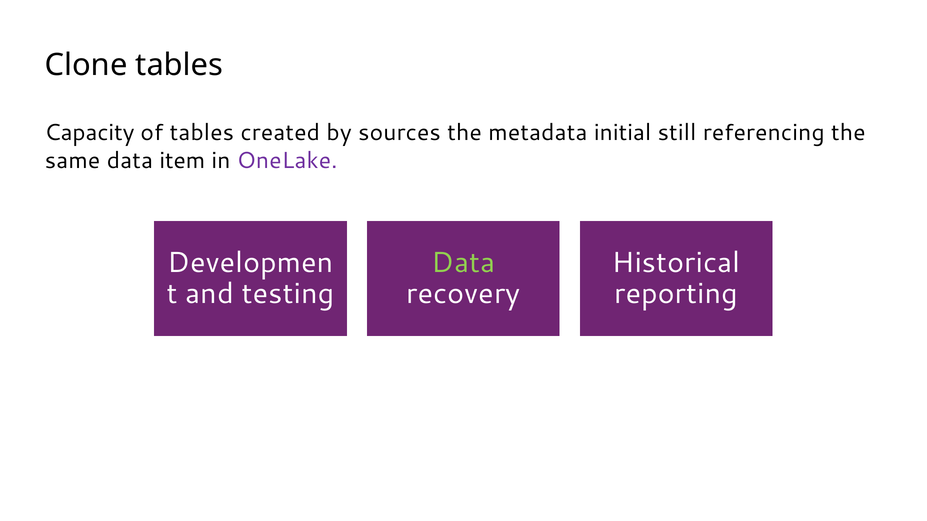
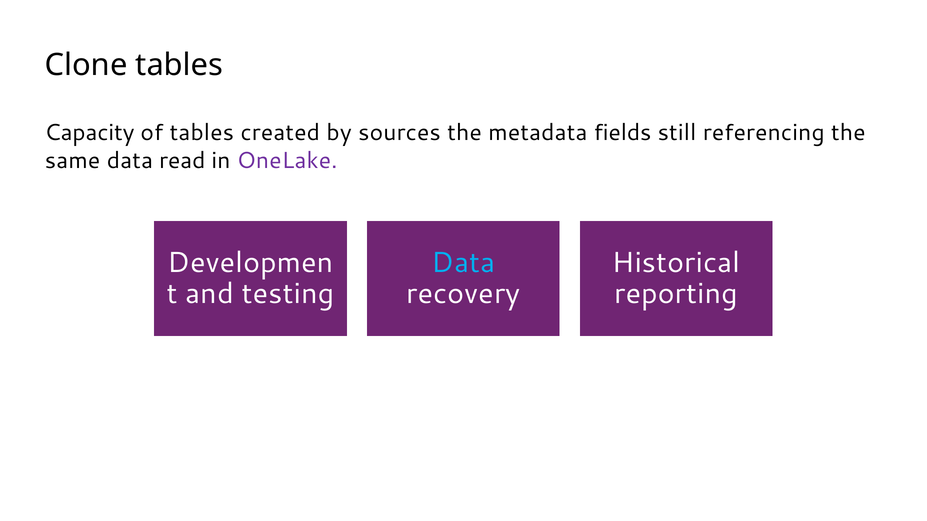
initial: initial -> fields (623, 133)
item: item -> read (182, 161)
Data colour: light green -> light blue (463, 263)
